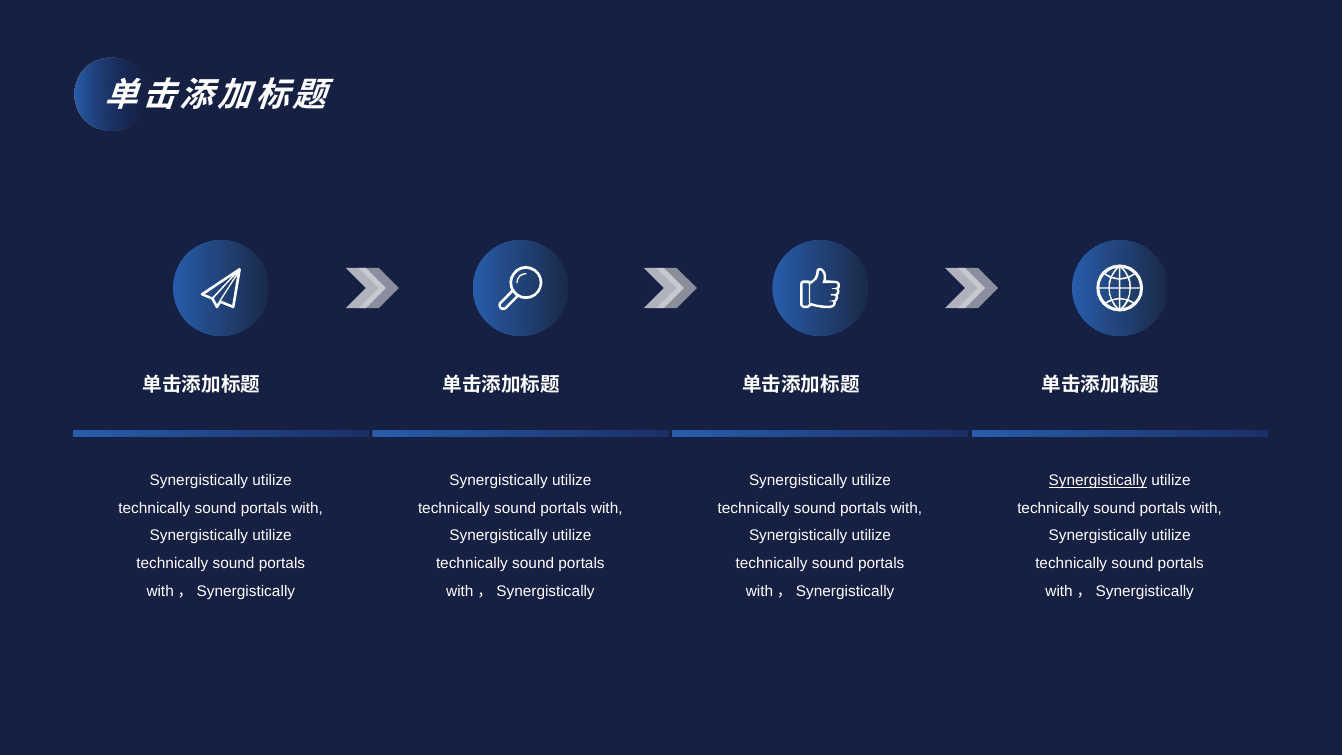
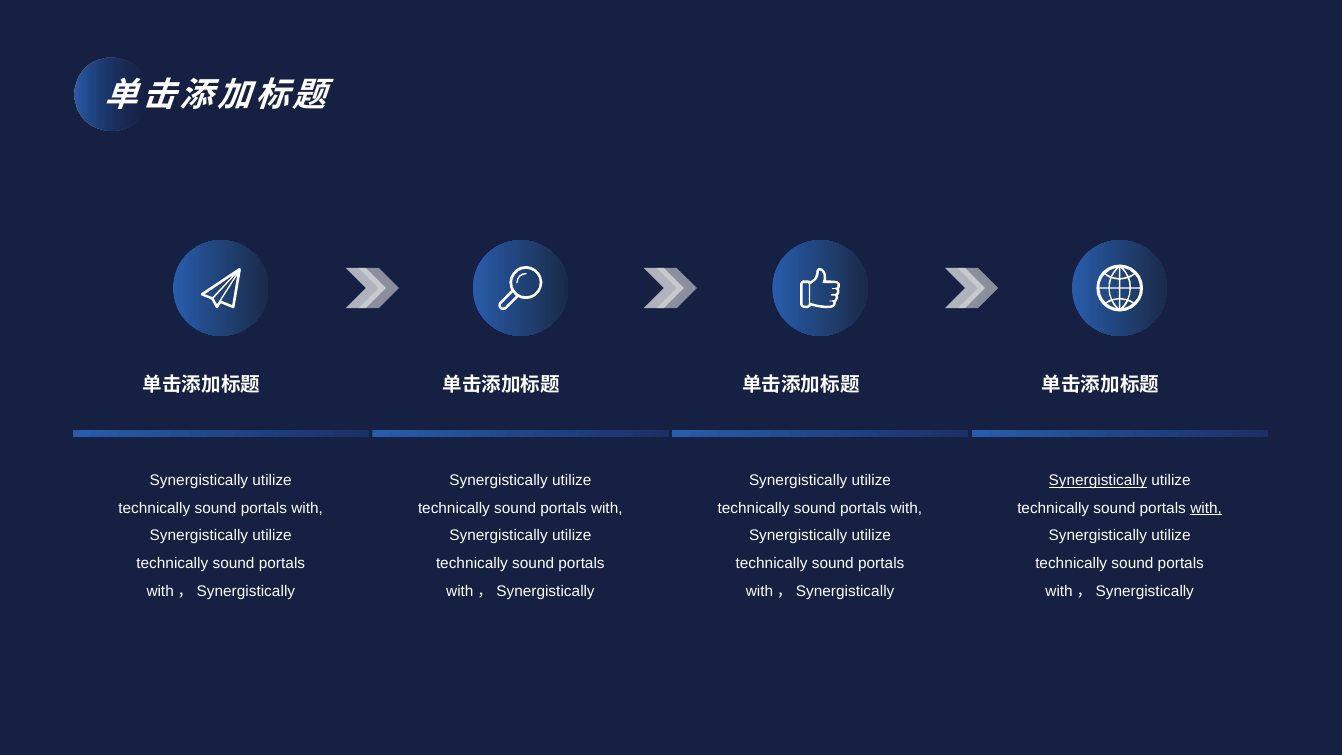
with underline: none -> present (1206, 508)
